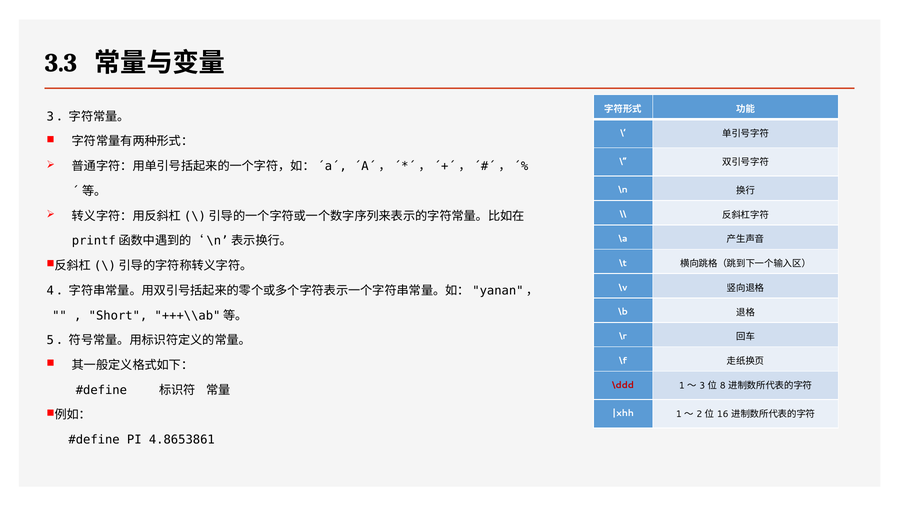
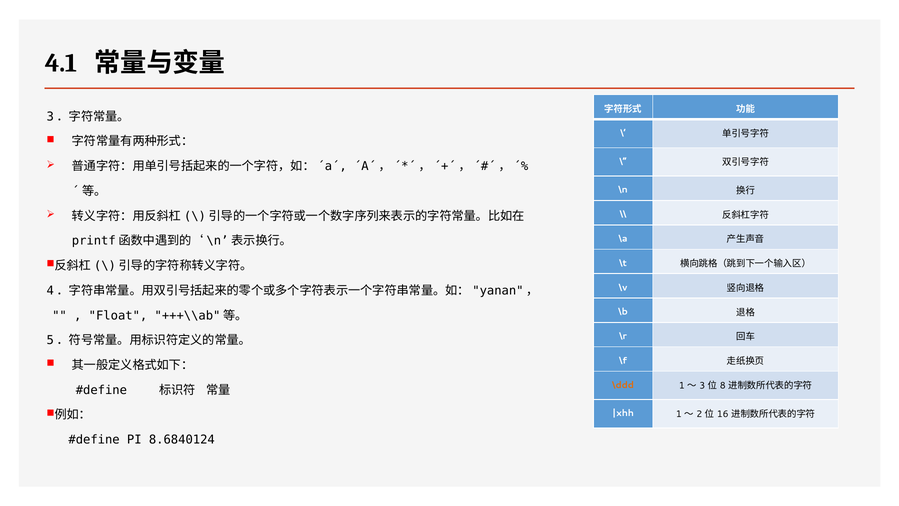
3.3: 3.3 -> 4.1 (61, 63)
Short: Short -> Float (118, 315)
\ddd colour: red -> orange (623, 385)
4.8653861: 4.8653861 -> 8.6840124 (182, 440)
